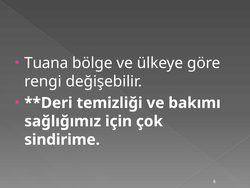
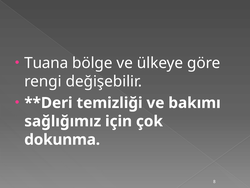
sindirime: sindirime -> dokunma (62, 139)
